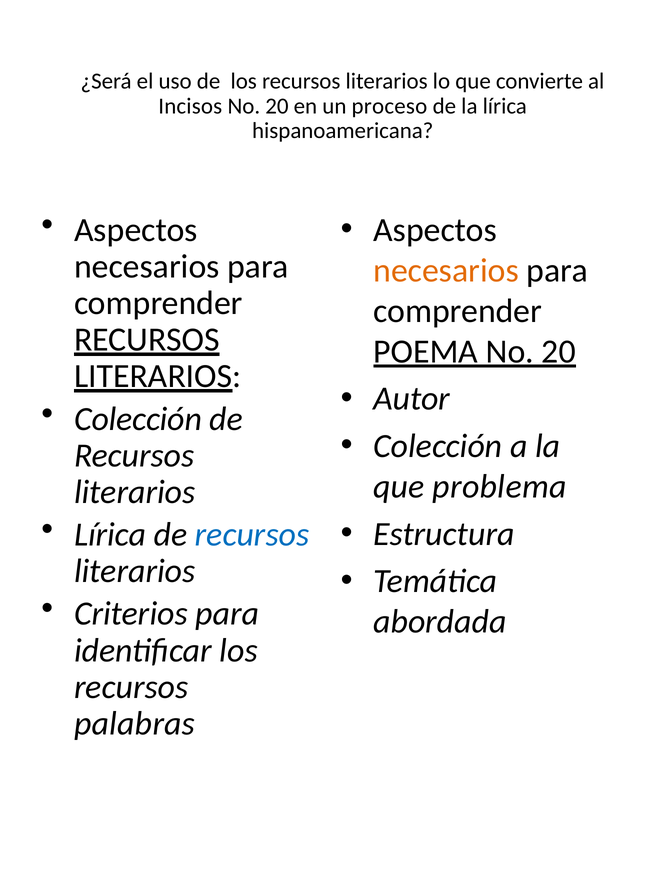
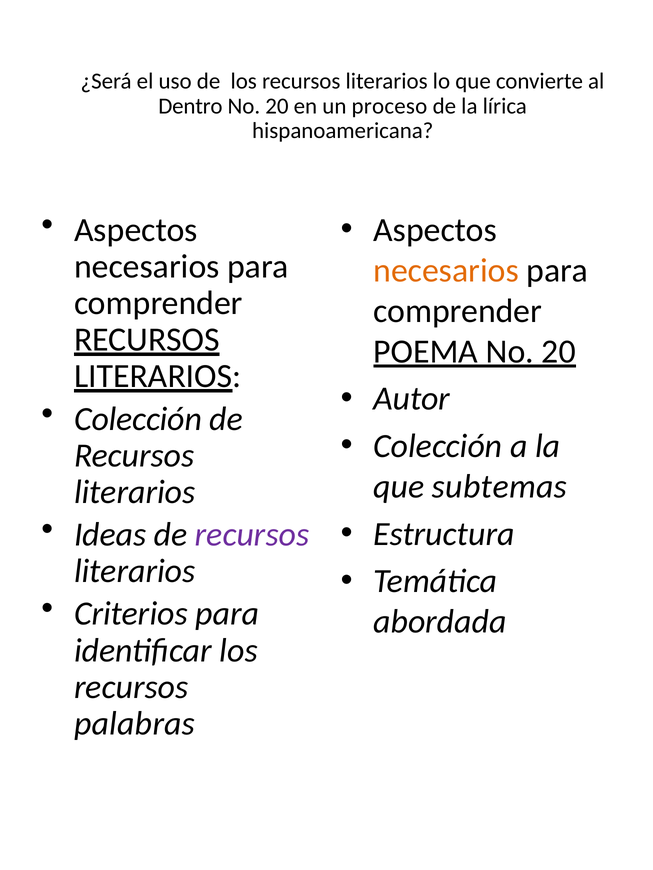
Incisos: Incisos -> Dentro (190, 106)
problema: problema -> subtemas (499, 487)
Lírica: Lírica -> Ideas (110, 535)
recursos colour: blue -> purple (252, 535)
